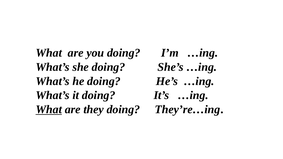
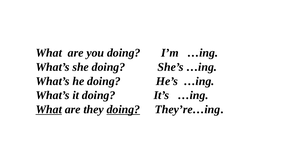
doing underline: none -> present (123, 110)
